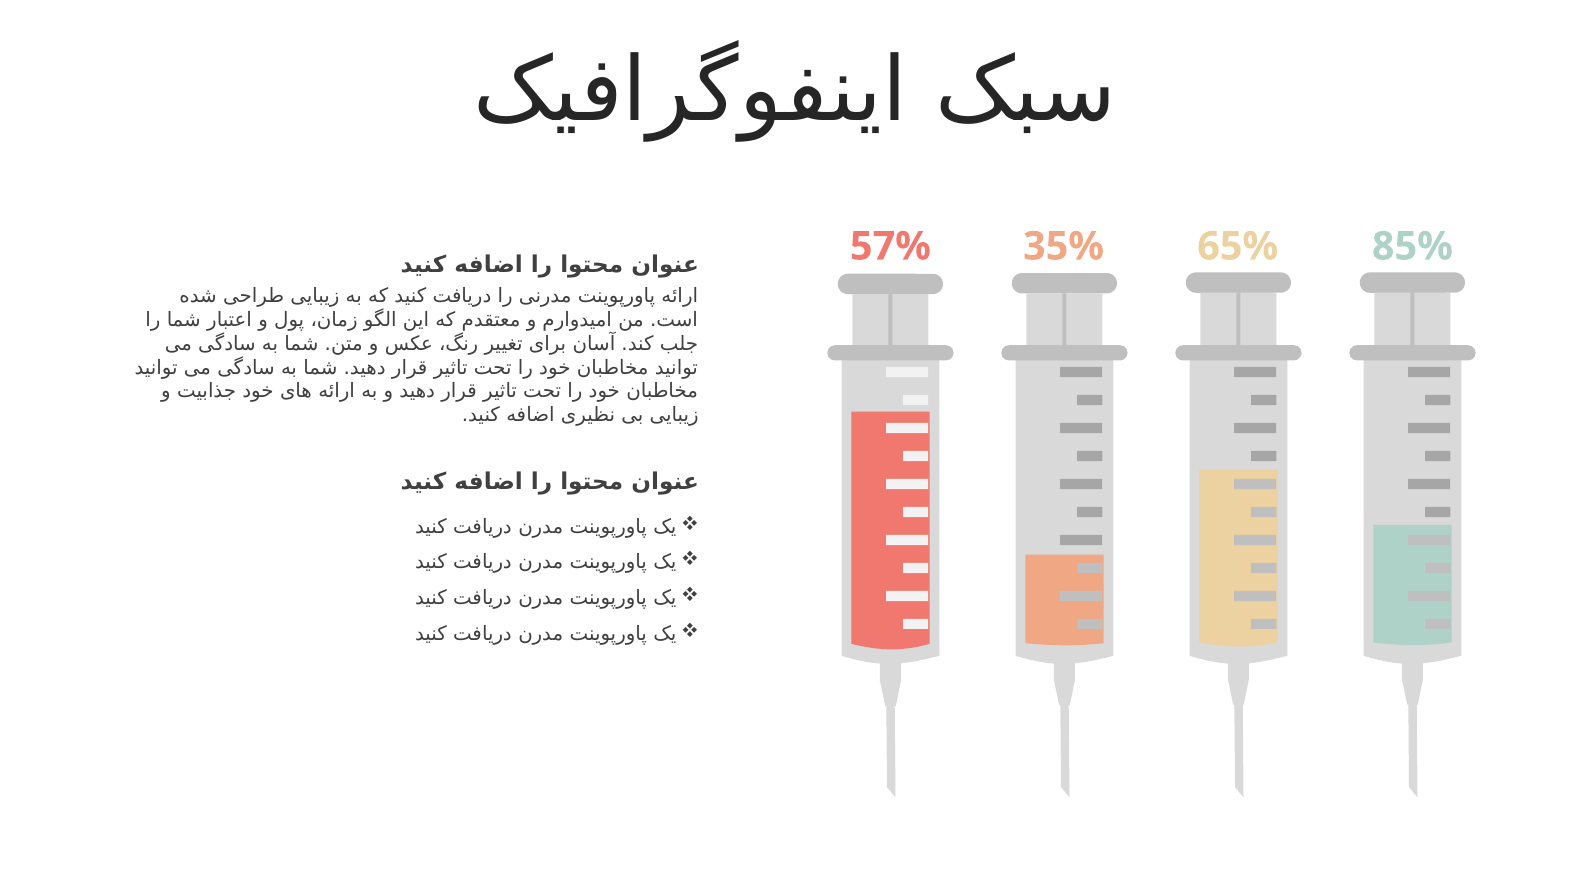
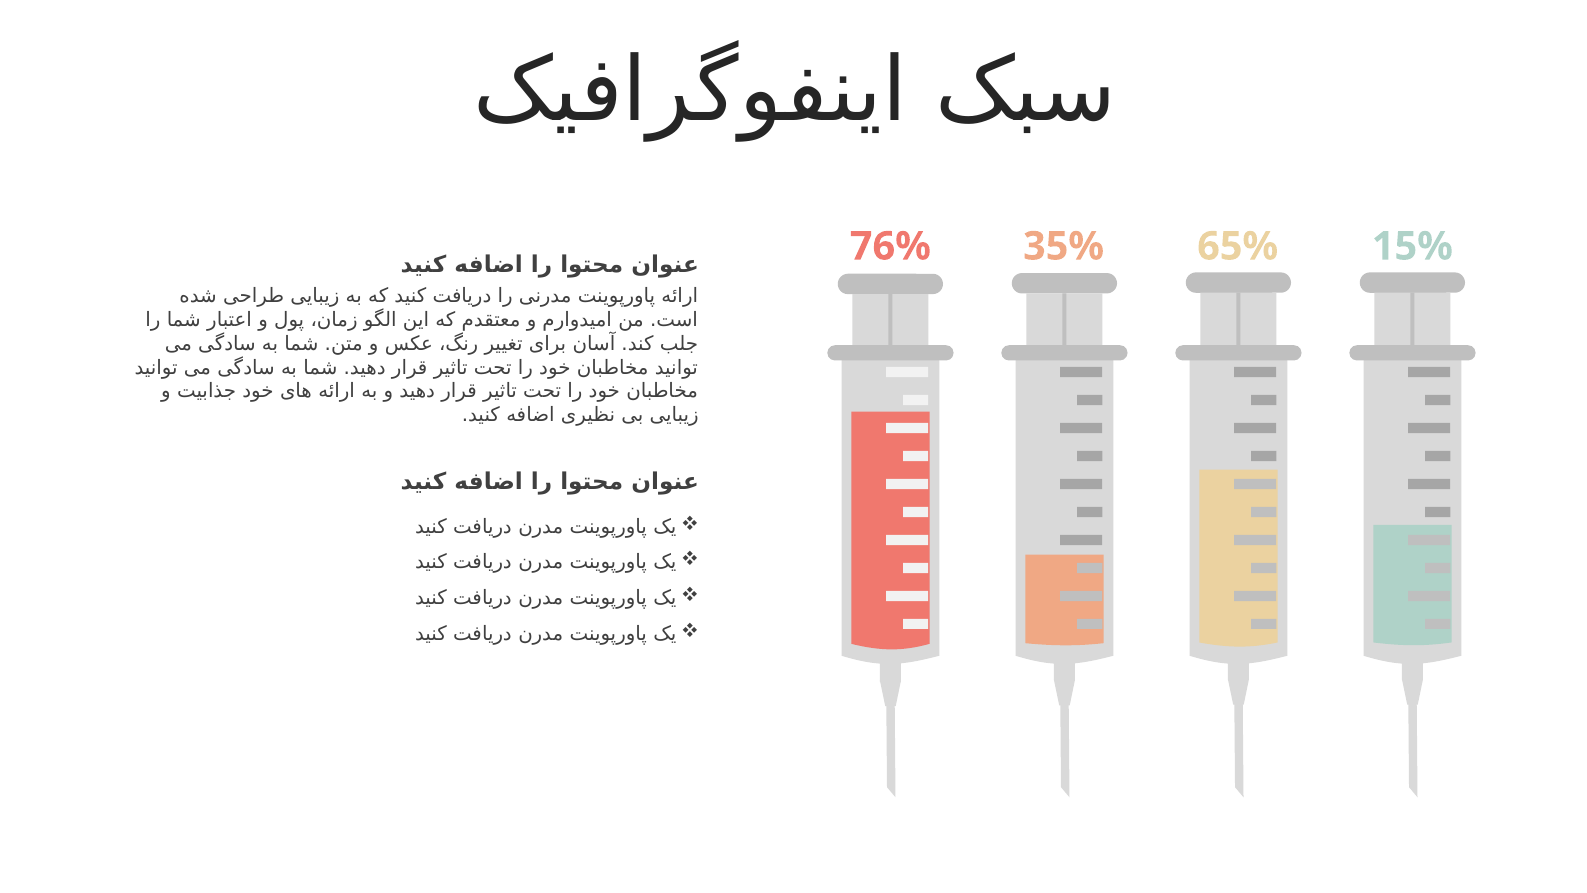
57%: 57% -> 76% (890, 246)
85%: 85% -> 15% (1412, 246)
